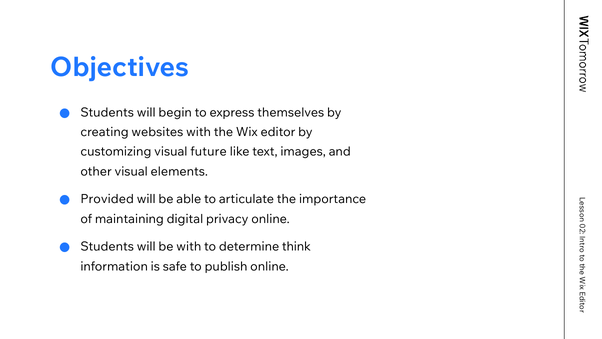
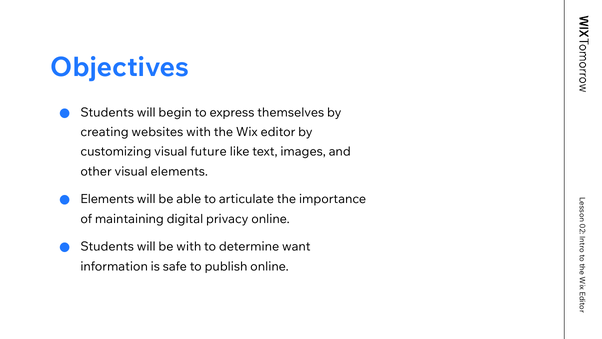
Provided: Provided -> Elements (107, 199)
think: think -> want (296, 247)
